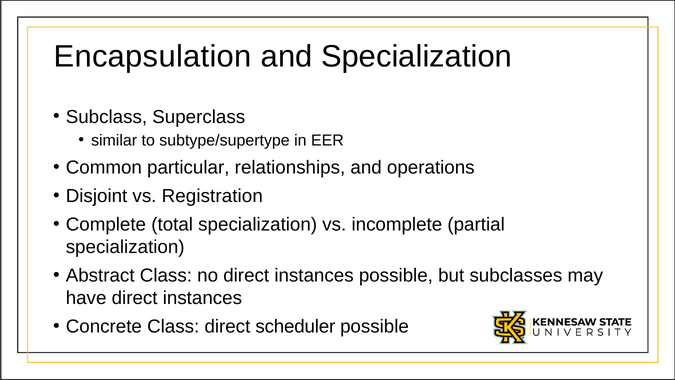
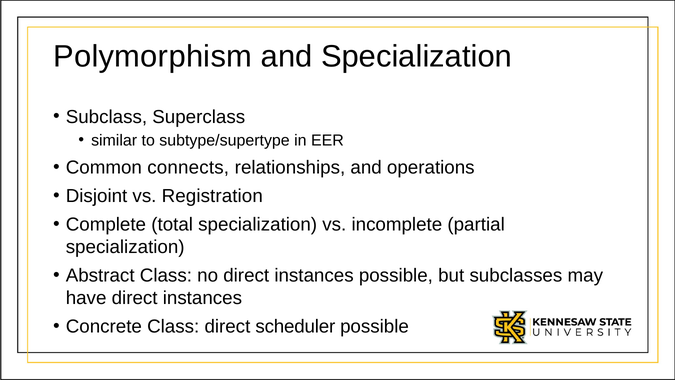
Encapsulation: Encapsulation -> Polymorphism (153, 57)
particular: particular -> connects (188, 167)
